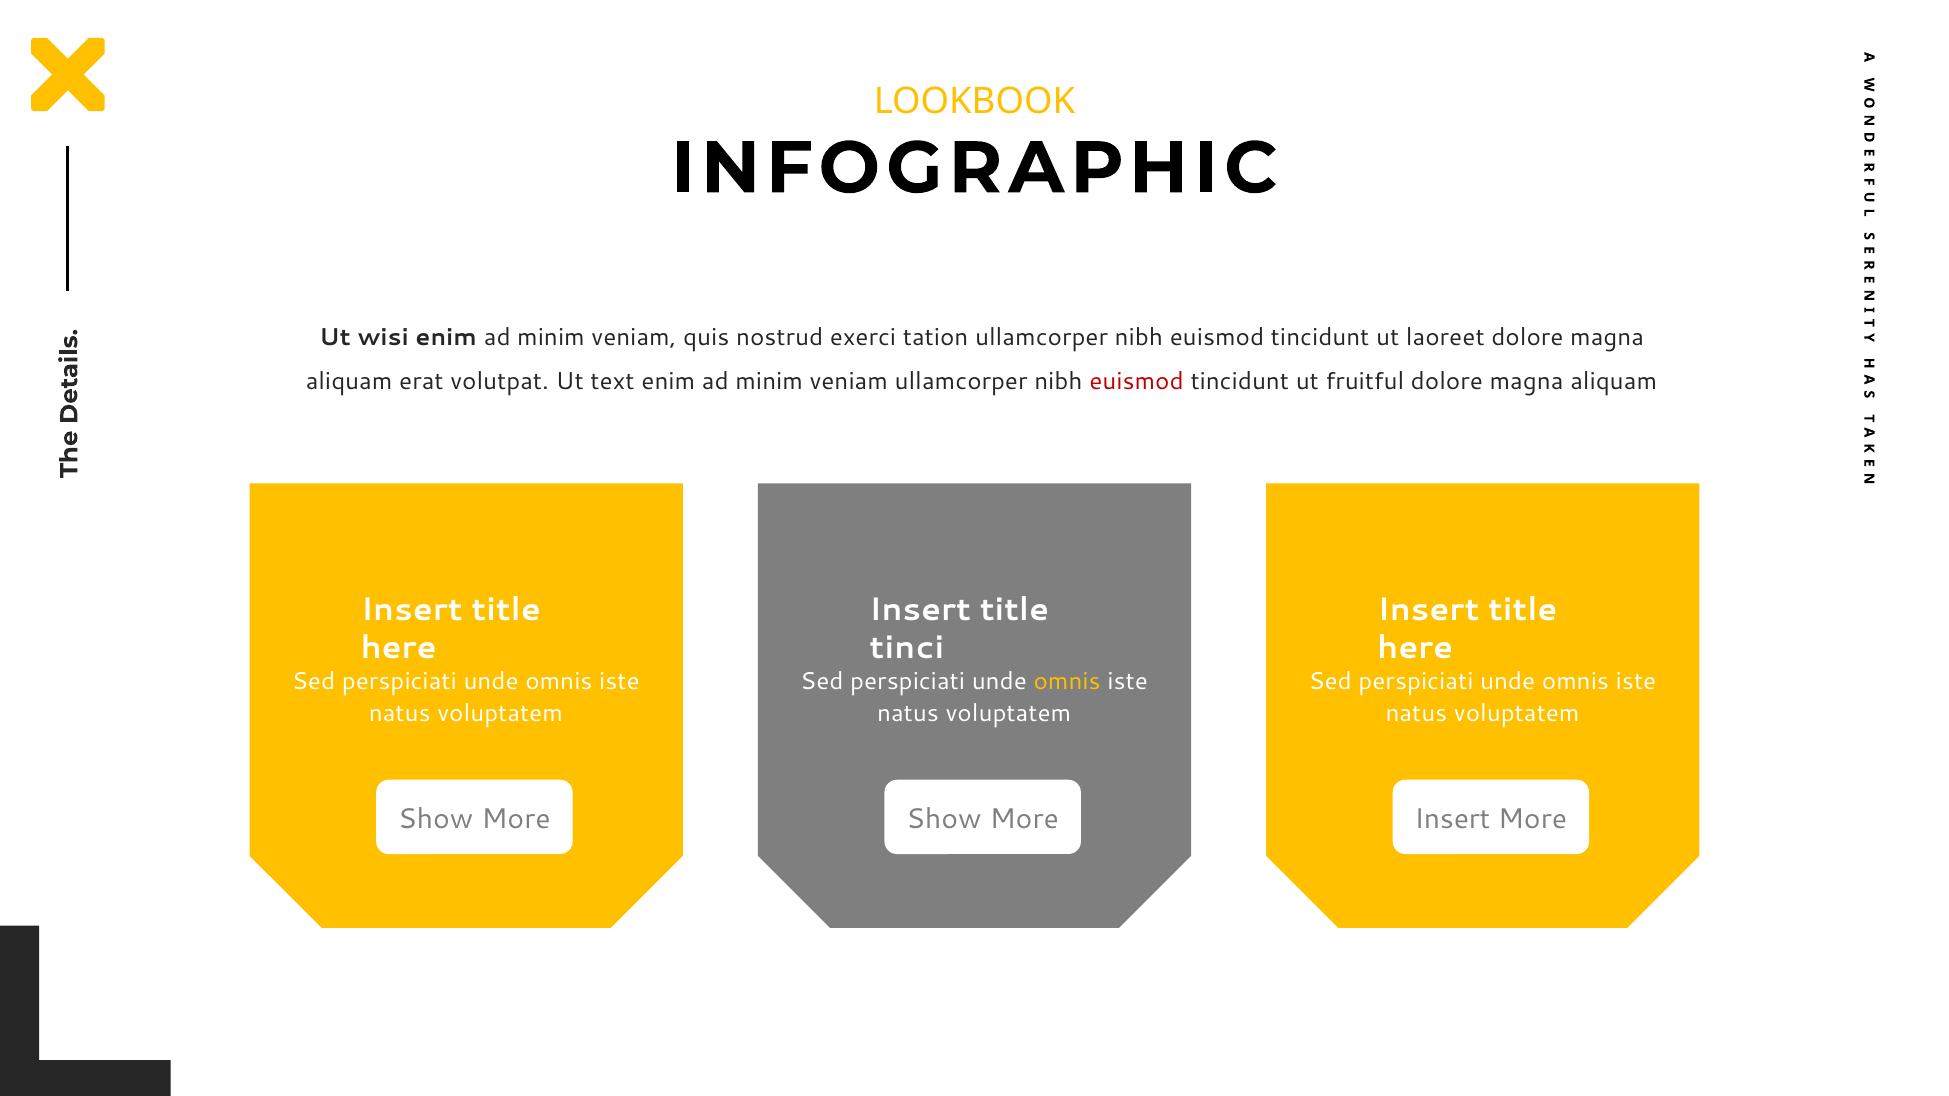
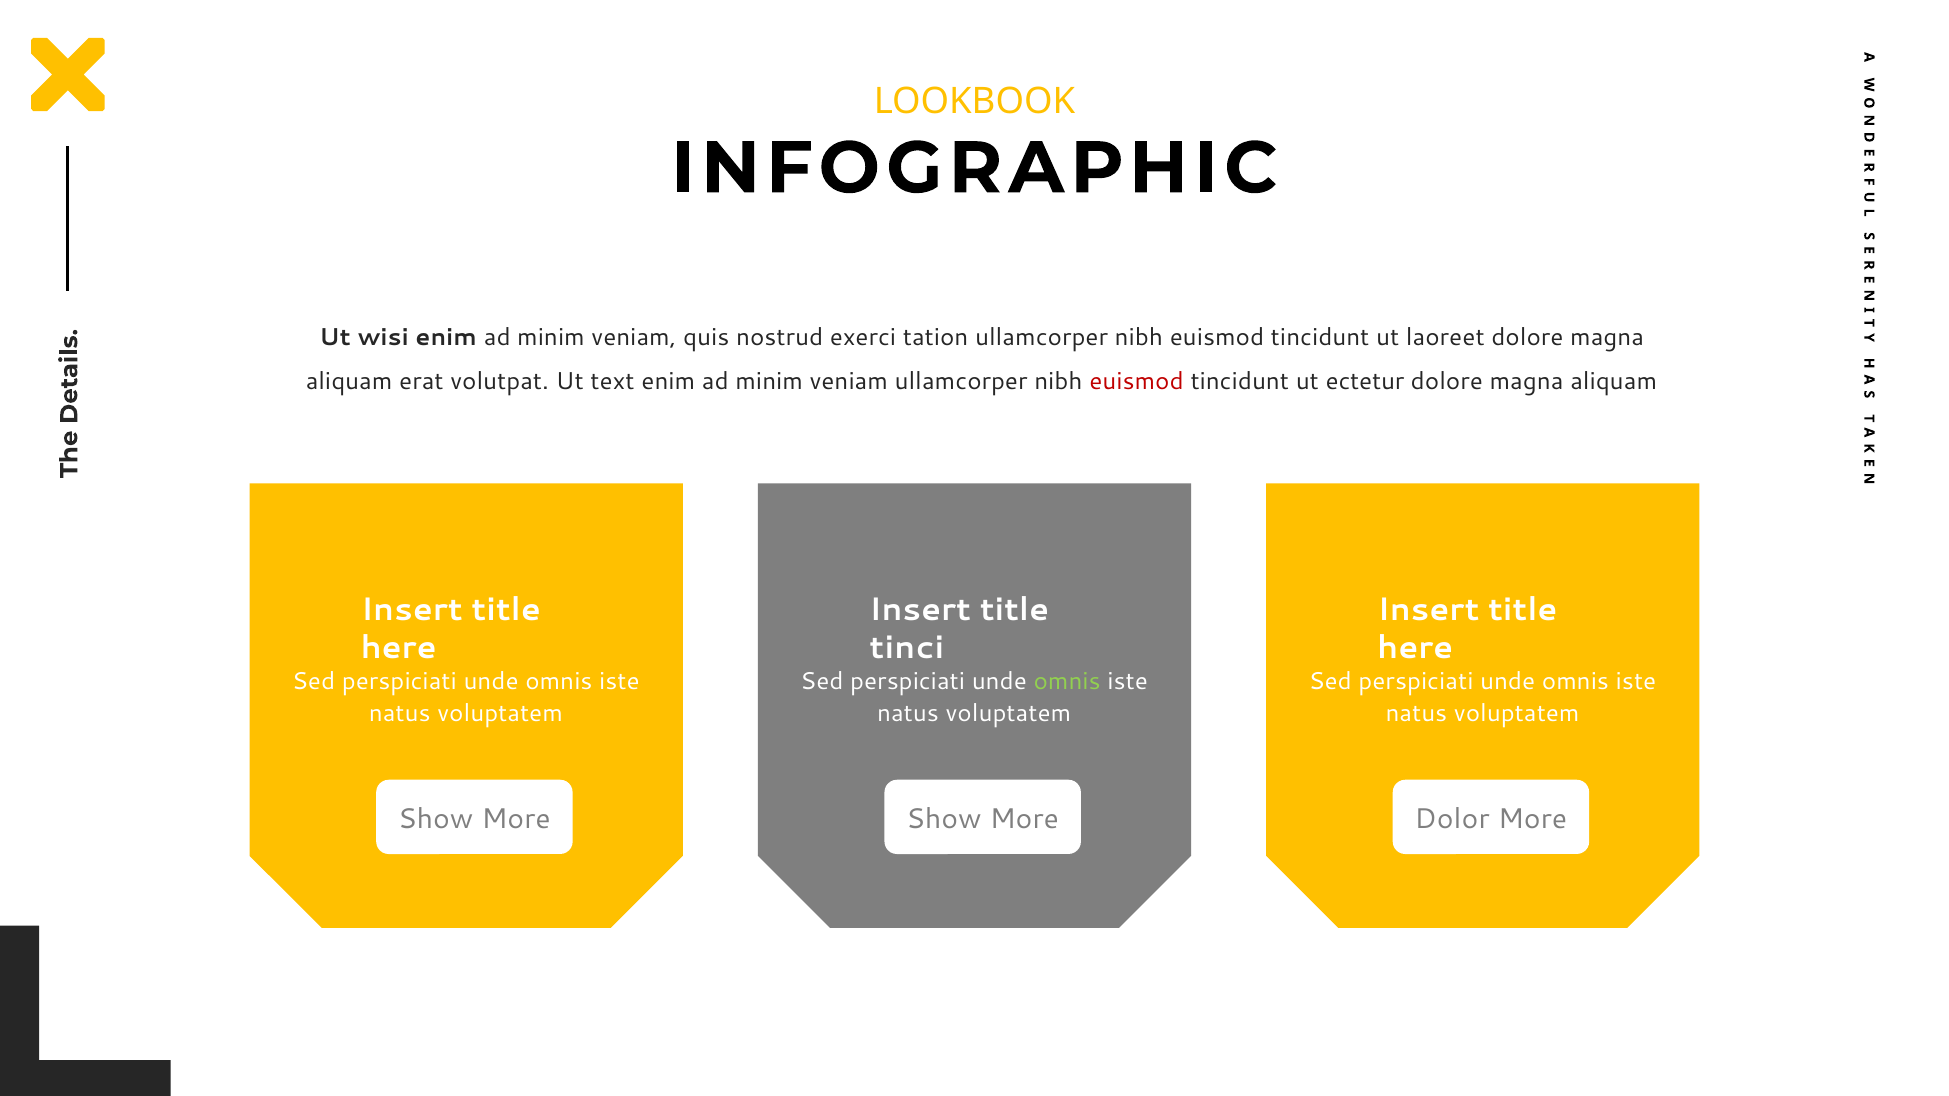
fruitful: fruitful -> ectetur (1365, 382)
omnis colour: yellow -> light green (1067, 682)
Insert: Insert -> Dolor (1452, 819)
